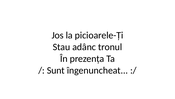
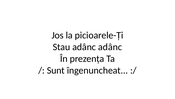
adânc tronul: tronul -> adânc (110, 47)
